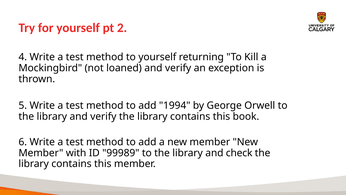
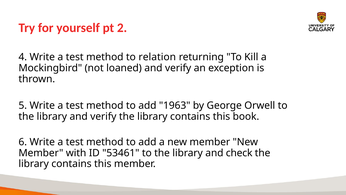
to yourself: yourself -> relation (157, 57)
1994: 1994 -> 1963 (175, 105)
99989: 99989 -> 53461 (121, 153)
